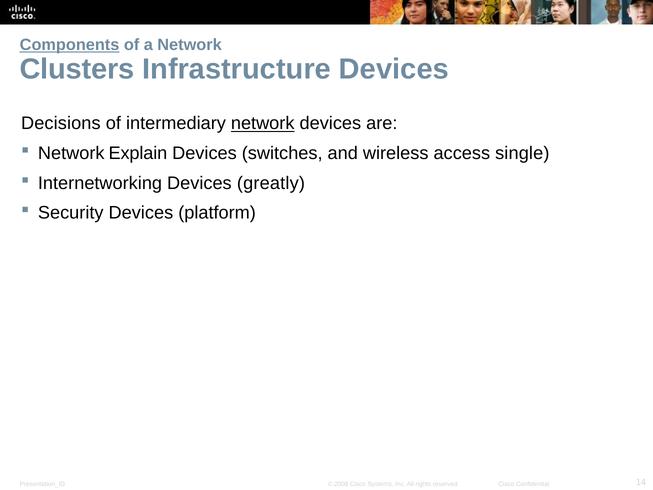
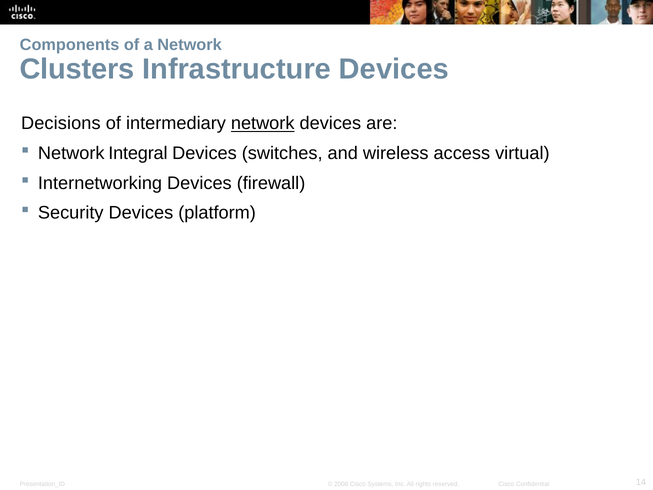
Components underline: present -> none (70, 45)
Explain: Explain -> Integral (138, 153)
single: single -> virtual (522, 153)
greatly: greatly -> firewall (271, 183)
